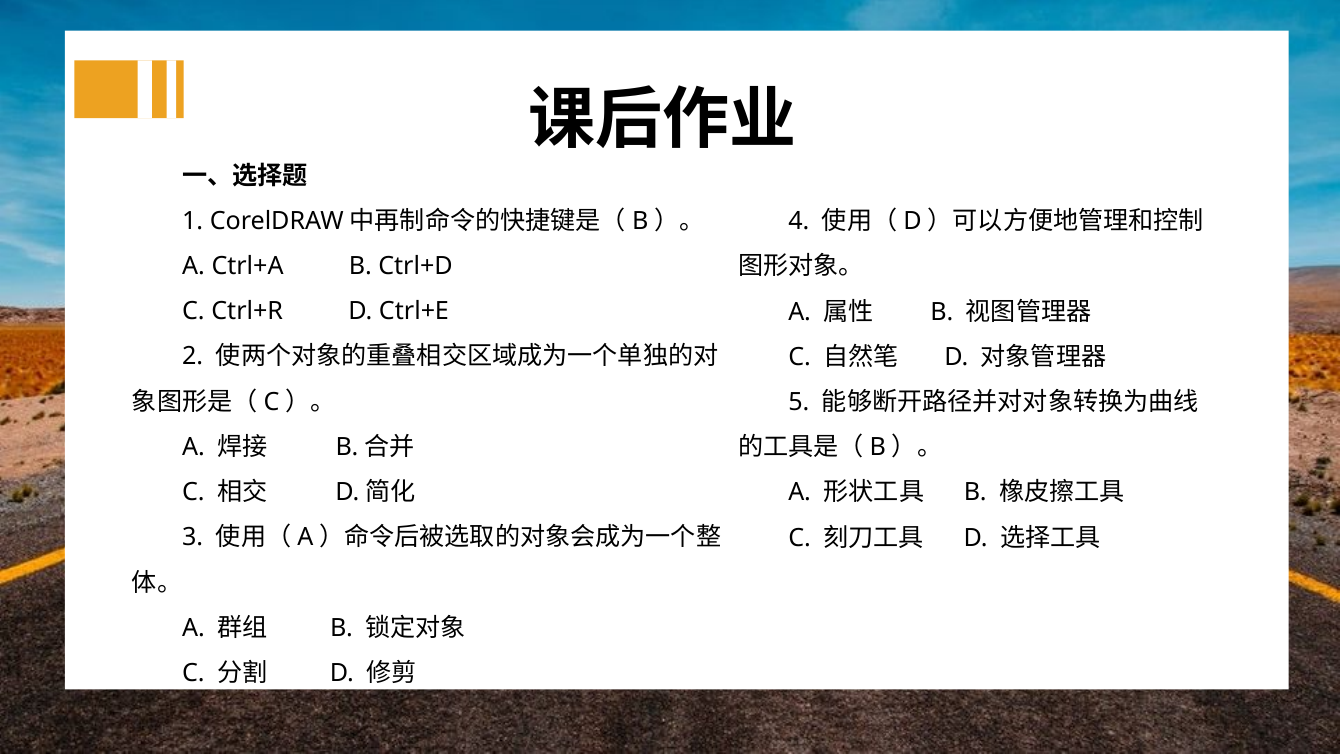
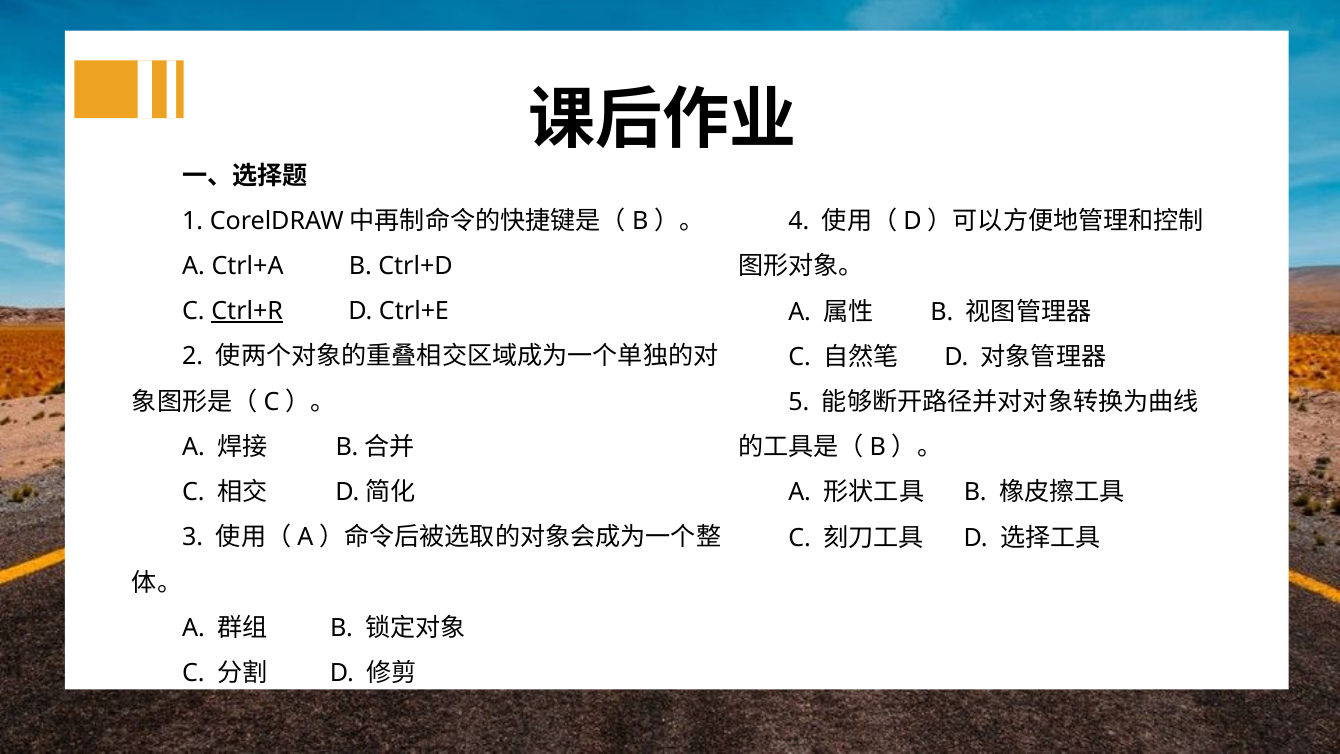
Ctrl+R underline: none -> present (247, 311)
